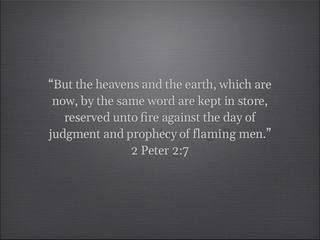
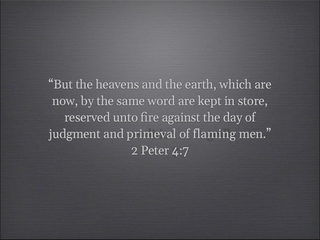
prophecy: prophecy -> primeval (152, 134)
2:7: 2:7 -> 4:7 (180, 150)
